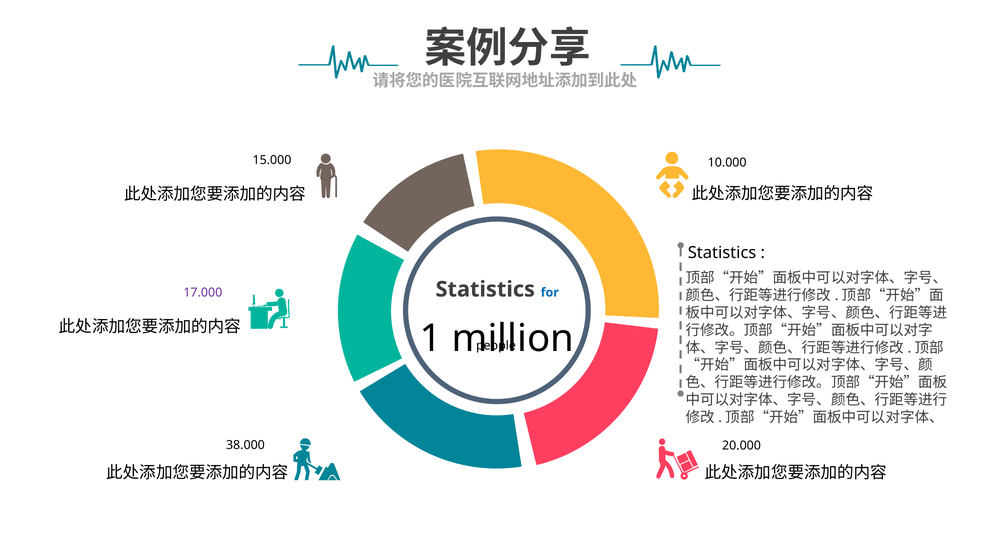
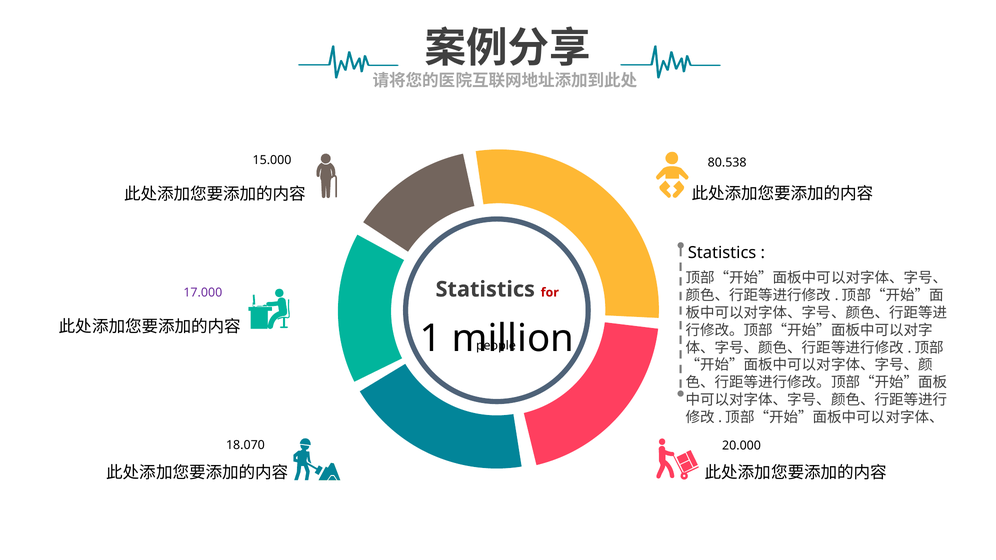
10.000: 10.000 -> 80.538 (727, 163)
for colour: blue -> red (550, 293)
38.000: 38.000 -> 18.070 (245, 445)
